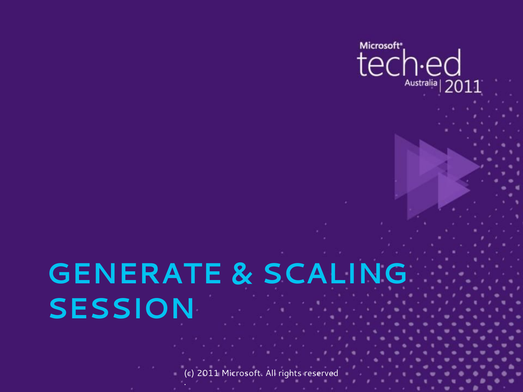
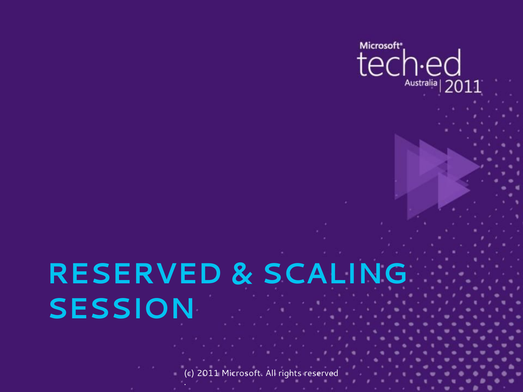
GENERATE: GENERATE -> RESERVED (135, 274)
